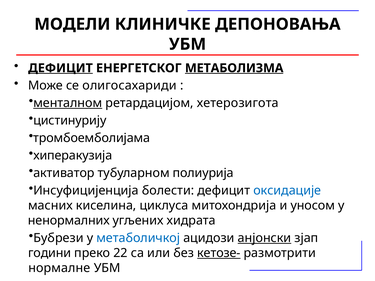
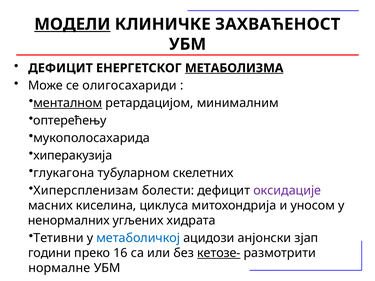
МОДЕЛИ underline: none -> present (72, 24)
ДЕПОНОВАЊА: ДЕПОНОВАЊА -> ЗАХВАЋЕНОСТ (278, 24)
ДЕФИЦИТ underline: present -> none (60, 68)
хетерозигота: хетерозигота -> минималним (238, 103)
цистинурију: цистинурију -> оптерећењу (70, 121)
тромбоемболијама: тромбоемболијама -> мукополосахарида (92, 138)
активатор: активатор -> глукагона (64, 173)
полиурија: полиурија -> скелетних (203, 173)
Инсуфицијенција: Инсуфицијенција -> Хиперспленизам (86, 191)
оксидације colour: blue -> purple (287, 191)
Бубрези: Бубрези -> Тетивни (58, 238)
анјонски underline: present -> none (264, 238)
22: 22 -> 16 (121, 253)
